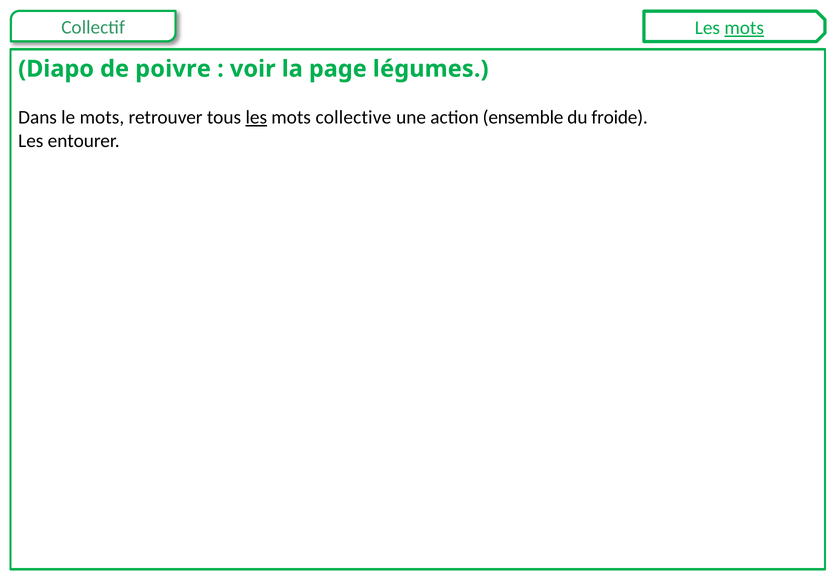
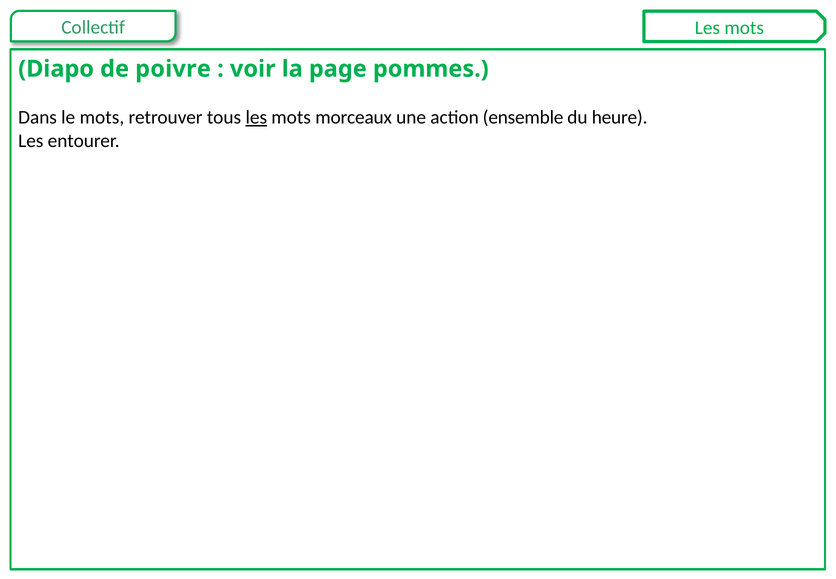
mots underline: present -> none (744, 28)
légumes: légumes -> pommes (431, 69)
collective: collective -> morceaux (354, 118)
froide: froide -> heure (620, 118)
